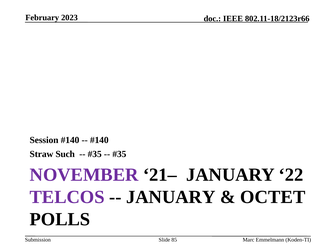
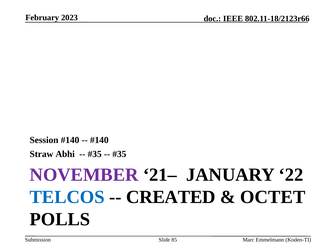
Such: Such -> Abhi (65, 154)
TELCOS colour: purple -> blue (67, 197)
JANUARY: JANUARY -> CREATED (171, 197)
